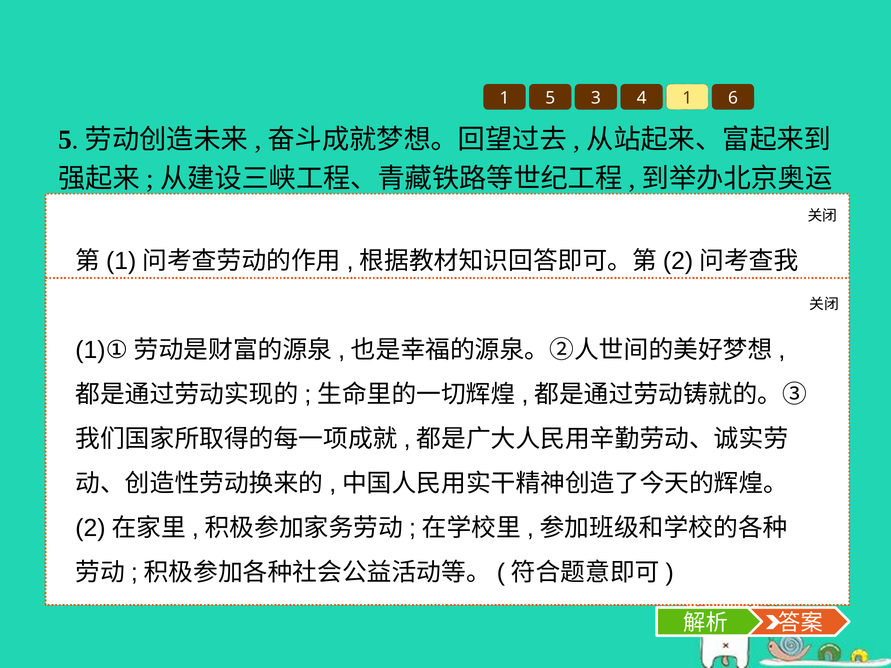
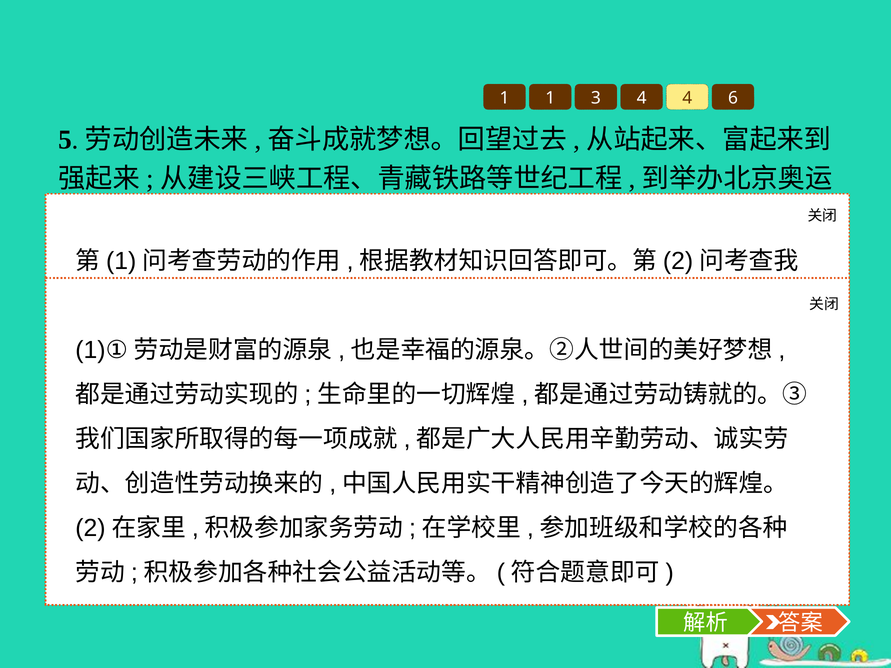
1 5: 5 -> 1 (550, 98)
4 1: 1 -> 4 (687, 98)
